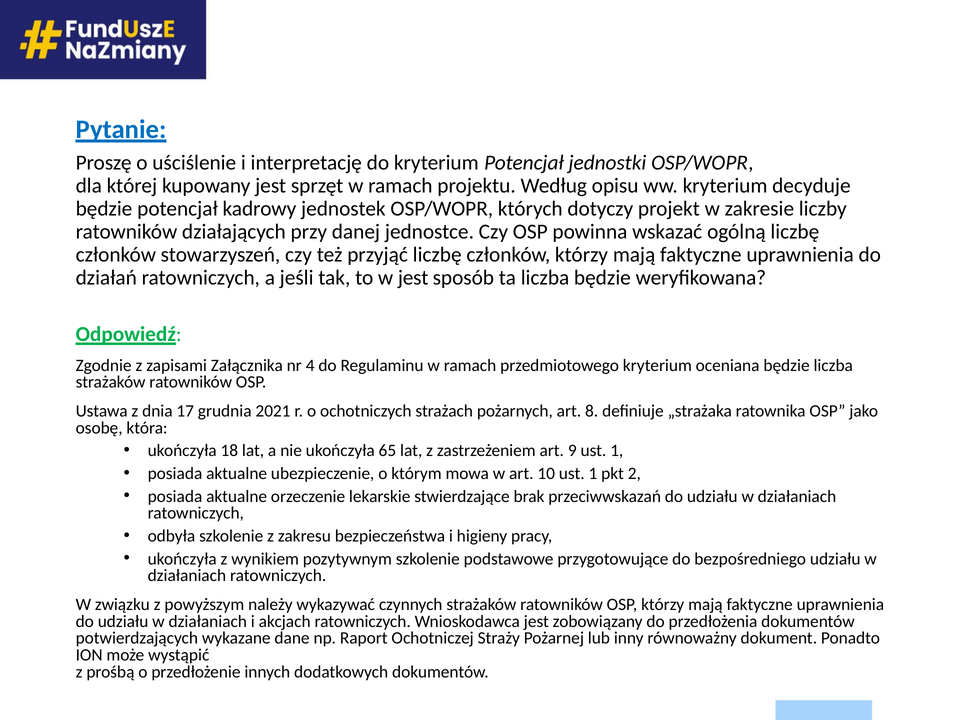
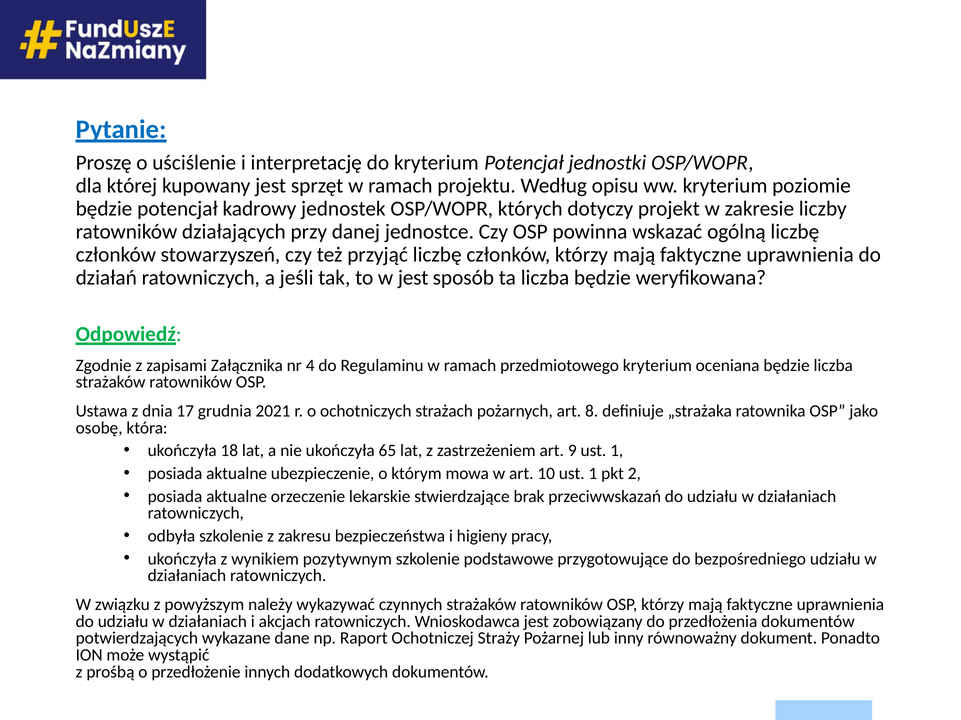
decyduje: decyduje -> poziomie (811, 186)
